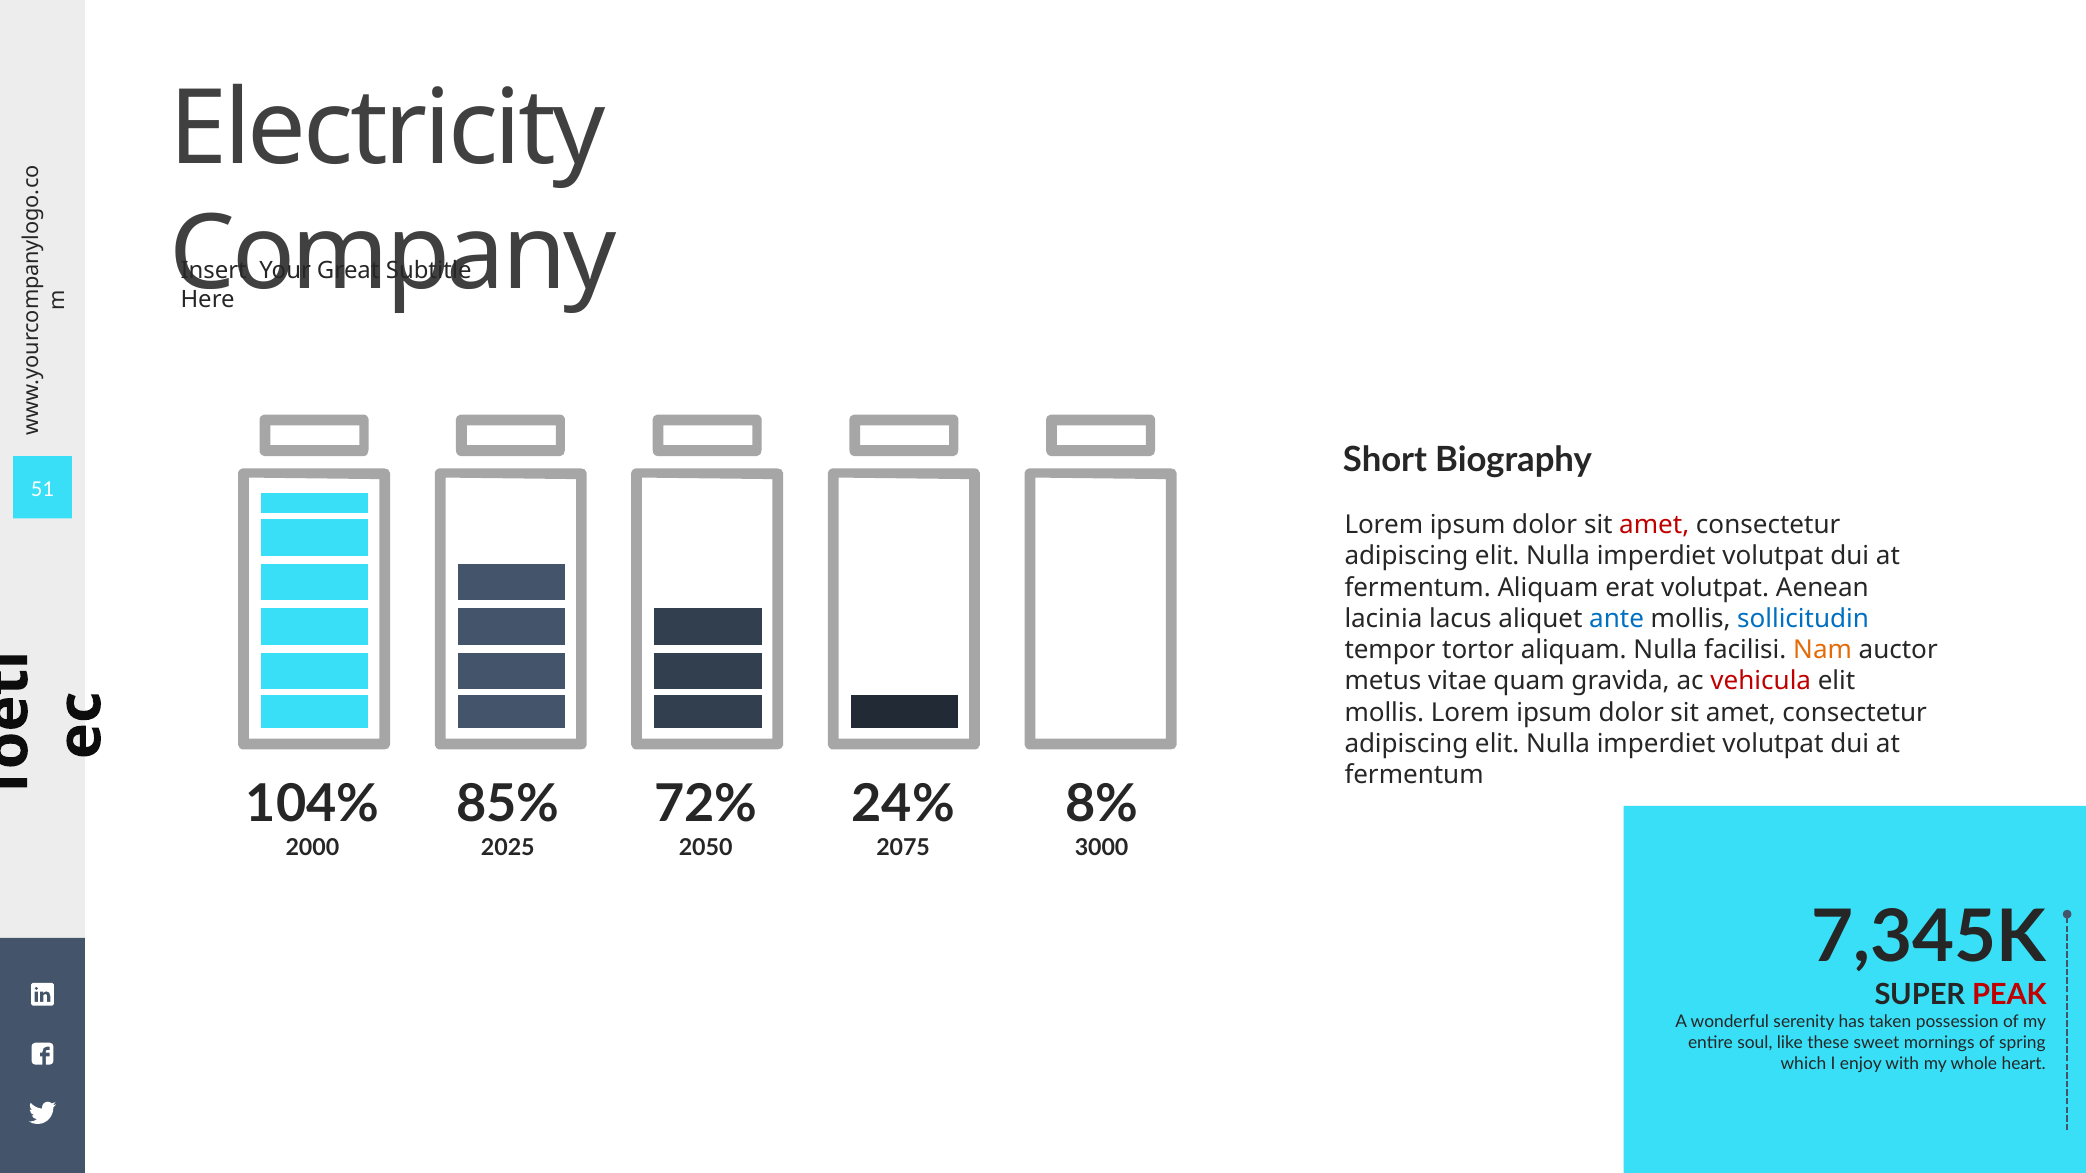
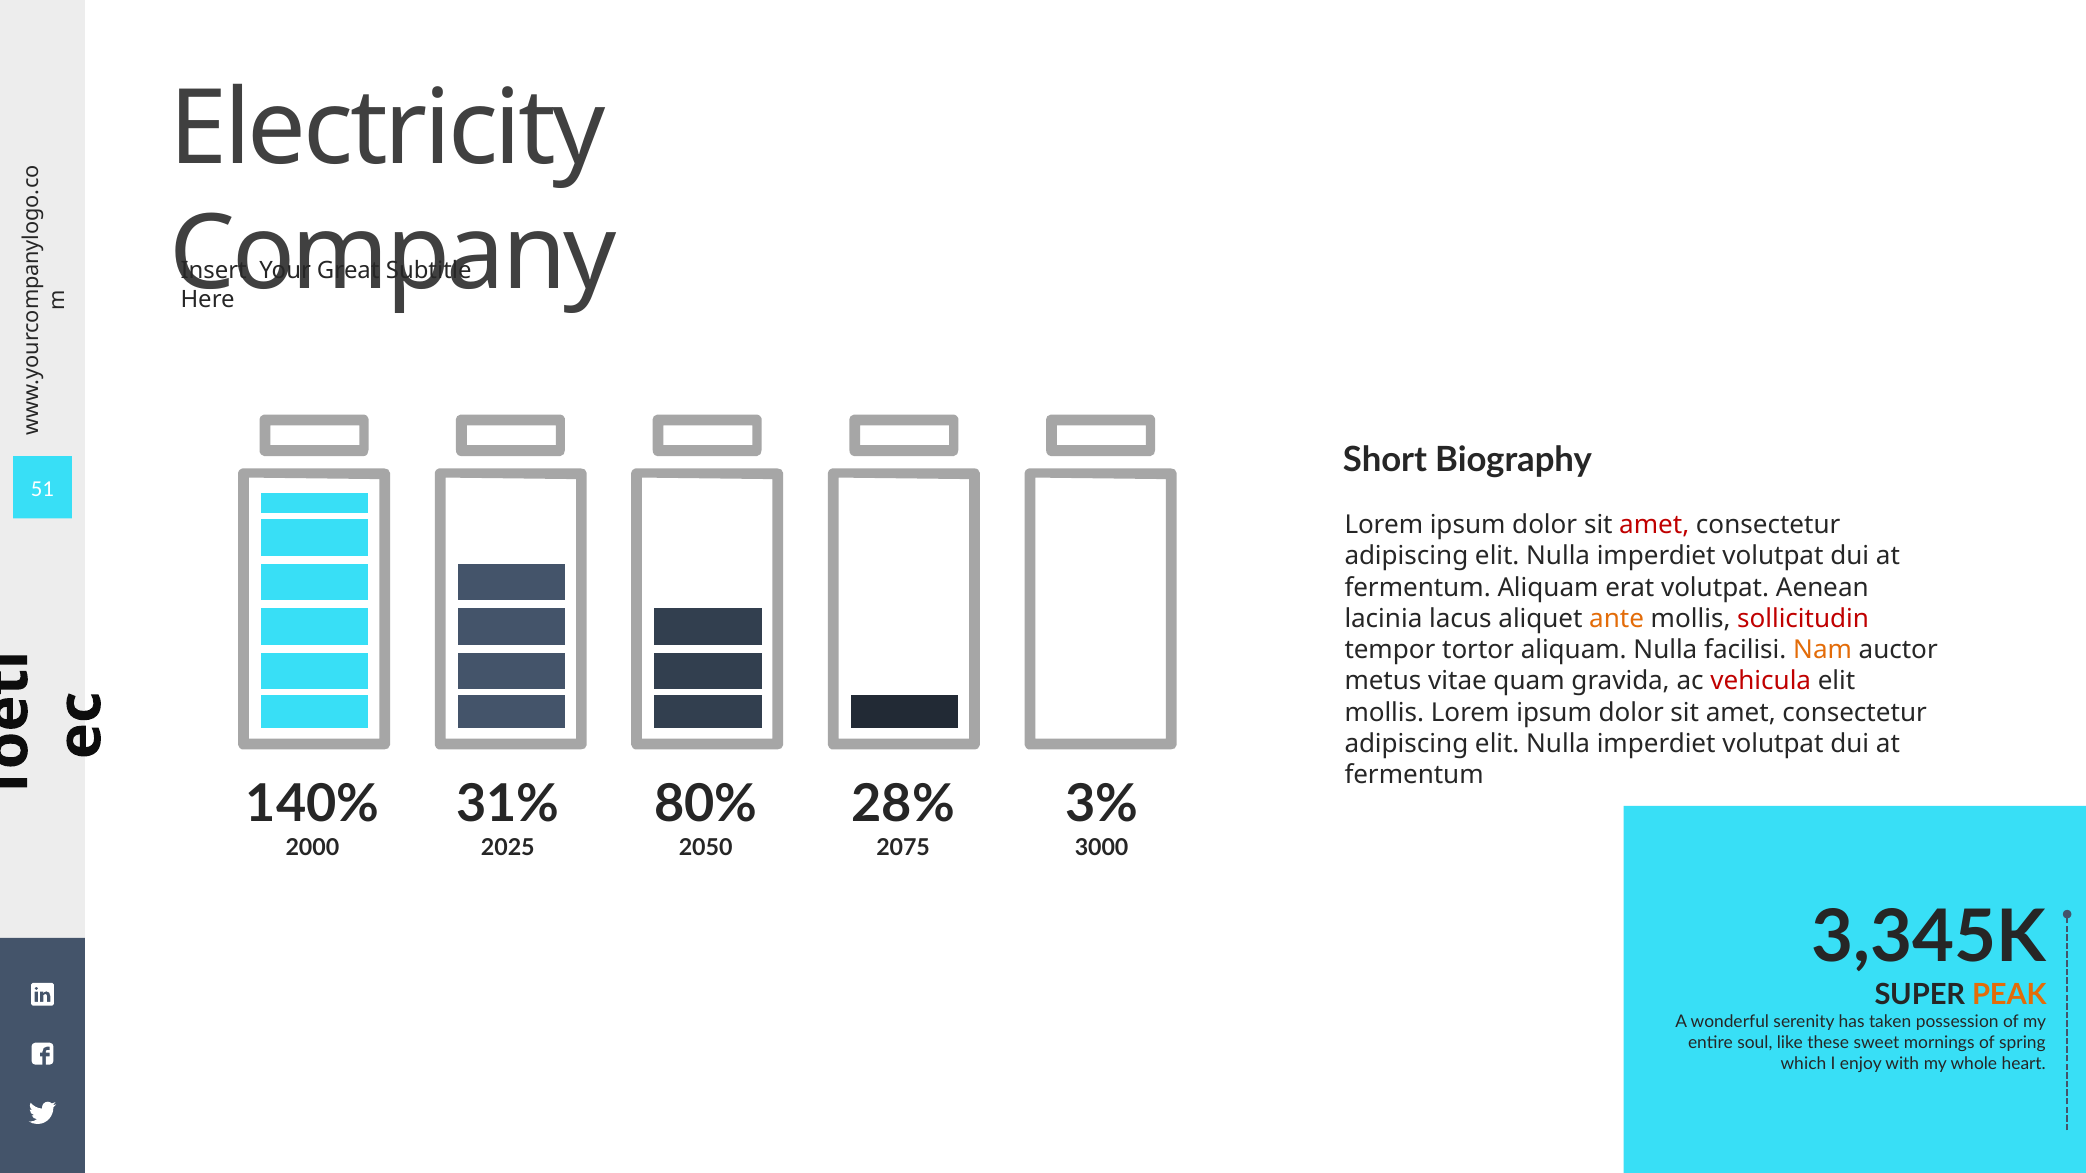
ante colour: blue -> orange (1617, 619)
sollicitudin colour: blue -> red (1803, 619)
104%: 104% -> 140% (313, 805)
85%: 85% -> 31% (508, 805)
72%: 72% -> 80% (706, 805)
24%: 24% -> 28% (903, 805)
8%: 8% -> 3% (1102, 805)
7,345K: 7,345K -> 3,345K (1929, 938)
PEAK colour: red -> orange (2009, 995)
